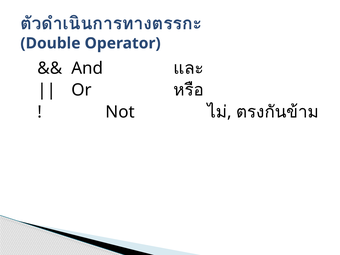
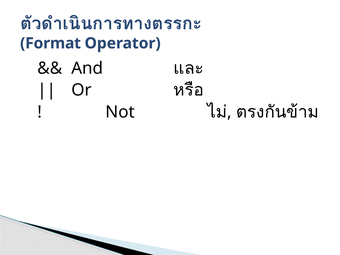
Double: Double -> Format (51, 43)
